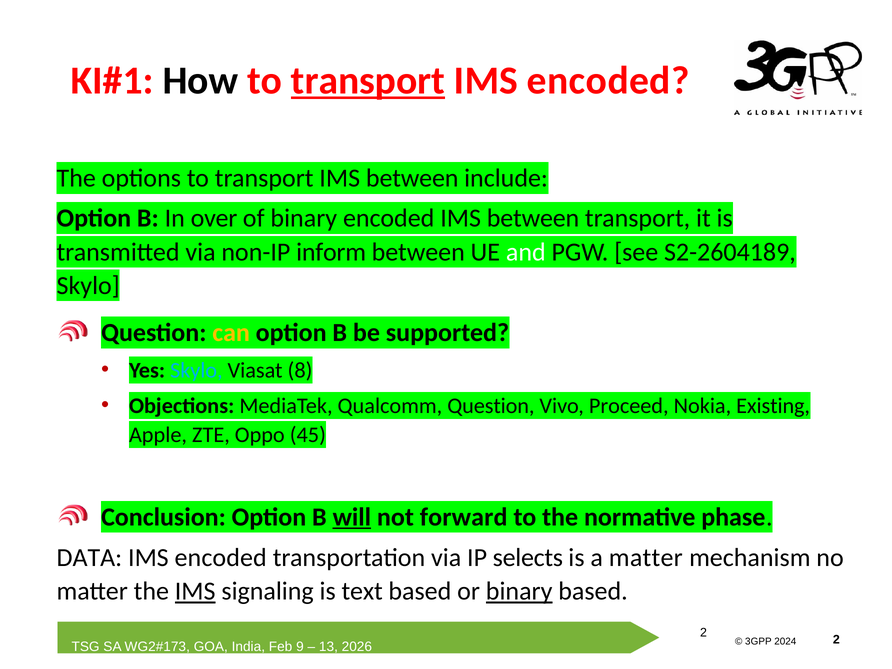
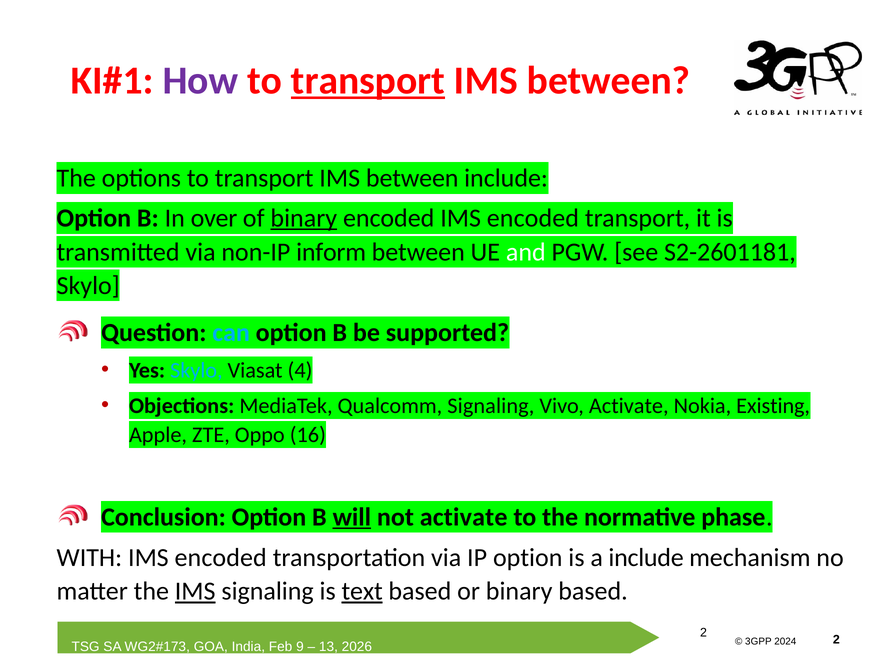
How colour: black -> purple (200, 81)
encoded: encoded -> between (608, 81)
binary underline: none -> present (304, 218)
encoded IMS between: between -> encoded (533, 218)
S2-2604189: S2-2604189 -> S2-2601181 (730, 252)
can colour: yellow -> light blue (231, 333)
8: 8 -> 4 (300, 370)
Qualcomm Question: Question -> Signaling (491, 406)
Vivo Proceed: Proceed -> Activate (629, 406)
45: 45 -> 16 (308, 435)
not forward: forward -> activate (464, 517)
DATA: DATA -> WITH (89, 558)
IP selects: selects -> option (528, 558)
a matter: matter -> include (646, 558)
text underline: none -> present (362, 591)
binary underline: present -> none (519, 591)
